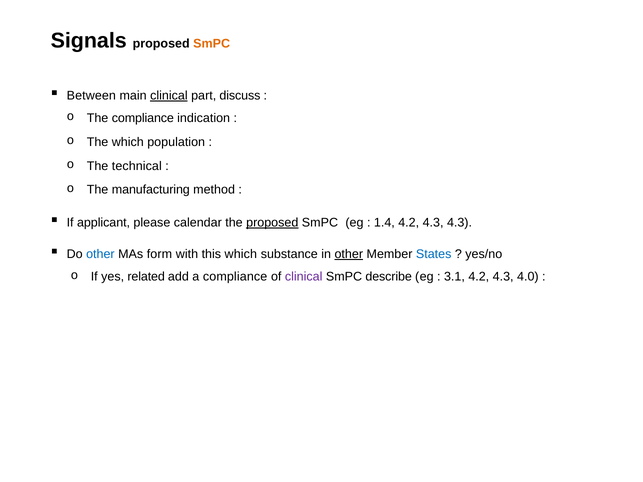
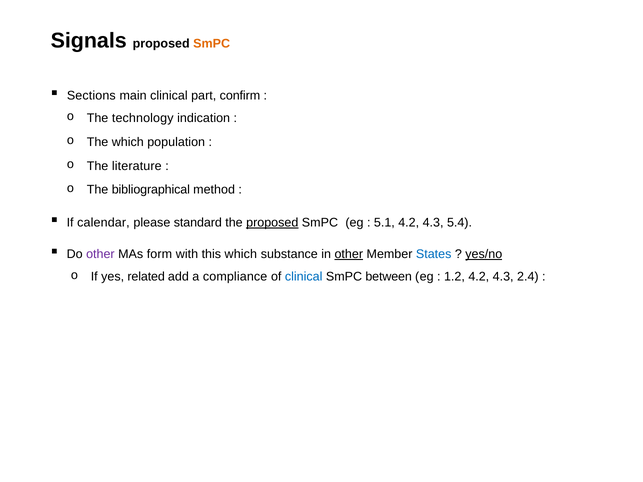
Between: Between -> Sections (91, 96)
clinical underline: present -> none (169, 96)
discuss: discuss -> confirm (240, 96)
The compliance: compliance -> technology (143, 118)
technical: technical -> literature (137, 166)
manufacturing: manufacturing -> bibliographical (151, 190)
applicant: applicant -> calendar (103, 223)
calendar: calendar -> standard (198, 223)
1.4: 1.4 -> 5.1 (384, 223)
4.3 4.3: 4.3 -> 5.4 (460, 223)
other colour: blue -> purple (100, 254)
yes/no underline: none -> present (484, 254)
clinical colour: purple -> blue (304, 277)
describe: describe -> between (389, 277)
3.1: 3.1 -> 1.2 (454, 277)
4.0: 4.0 -> 2.4 (528, 277)
